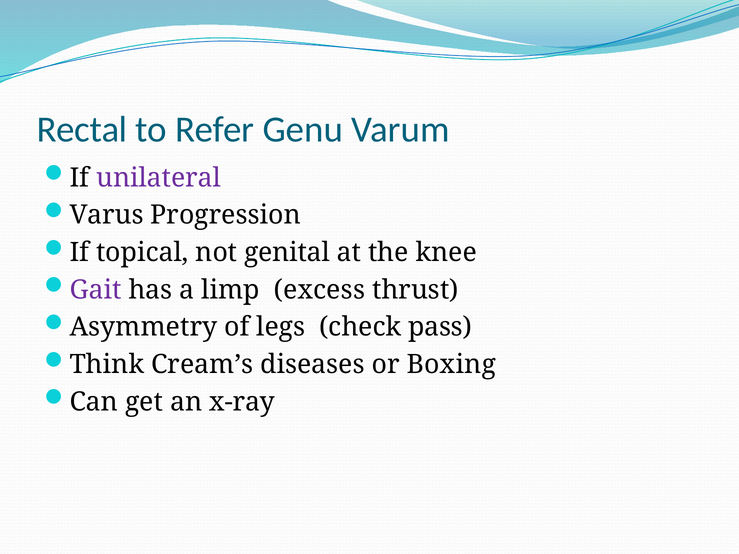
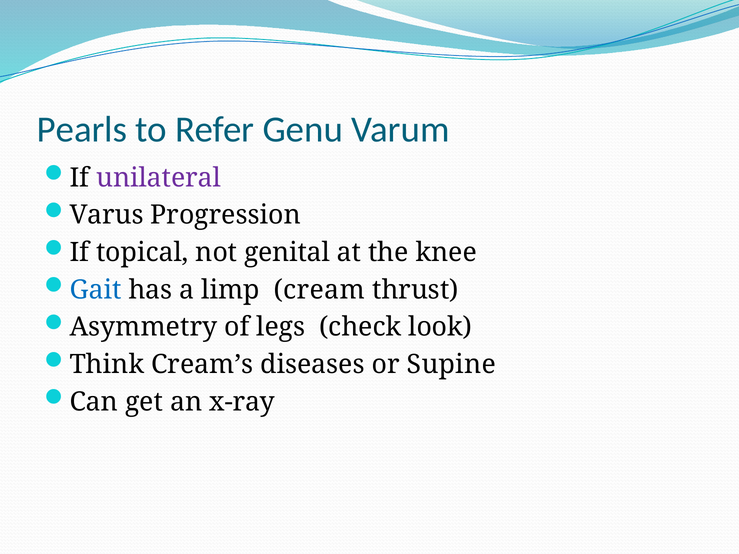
Rectal: Rectal -> Pearls (82, 130)
Gait colour: purple -> blue (96, 290)
excess: excess -> cream (319, 290)
pass: pass -> look (440, 327)
Boxing: Boxing -> Supine (451, 365)
